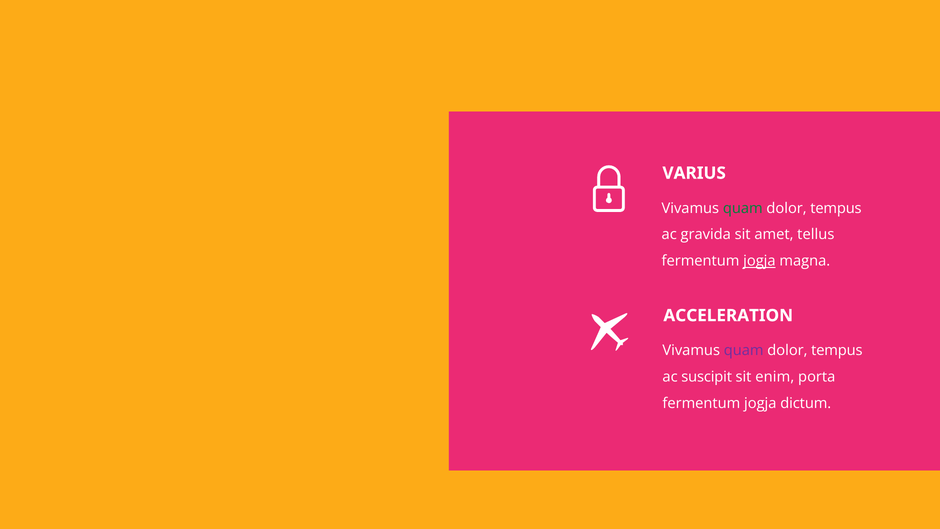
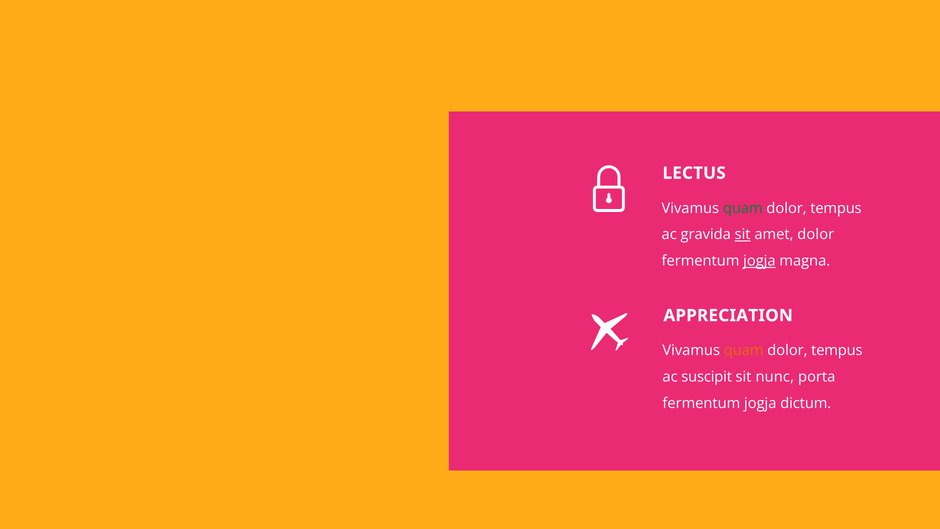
VARIUS: VARIUS -> LECTUS (694, 173)
sit underline: none -> present (743, 235)
amet tellus: tellus -> dolor (816, 235)
ACCELERATION: ACCELERATION -> APPRECIATION (728, 315)
quam colour: purple -> orange (744, 350)
enim: enim -> nunc (775, 377)
